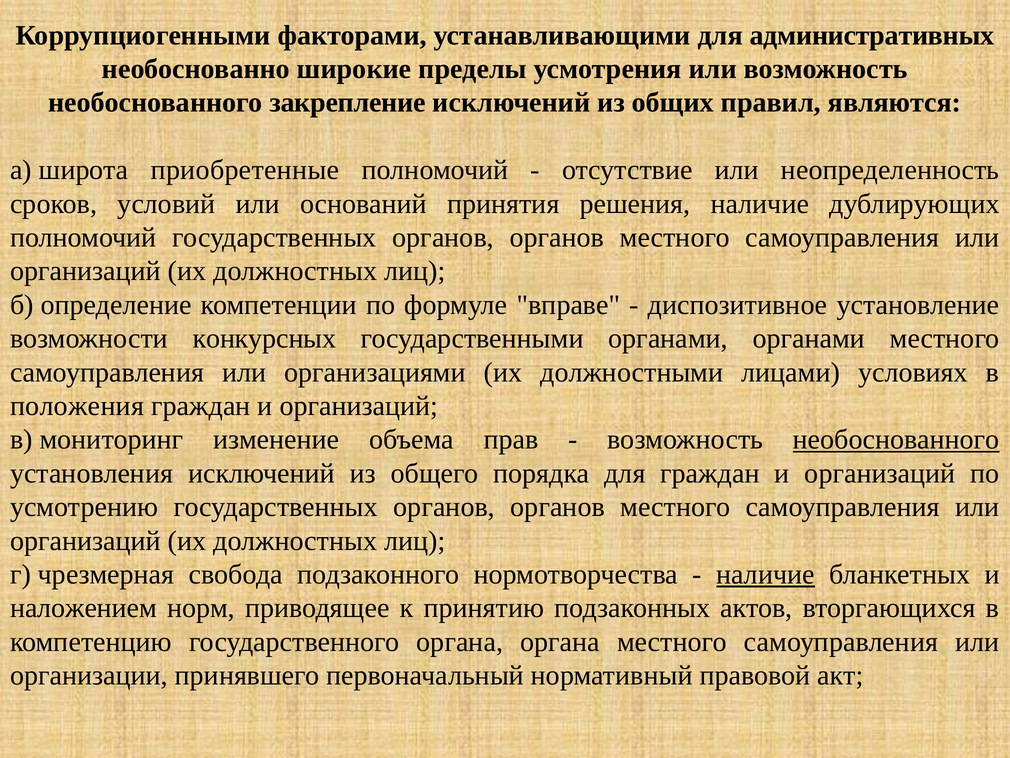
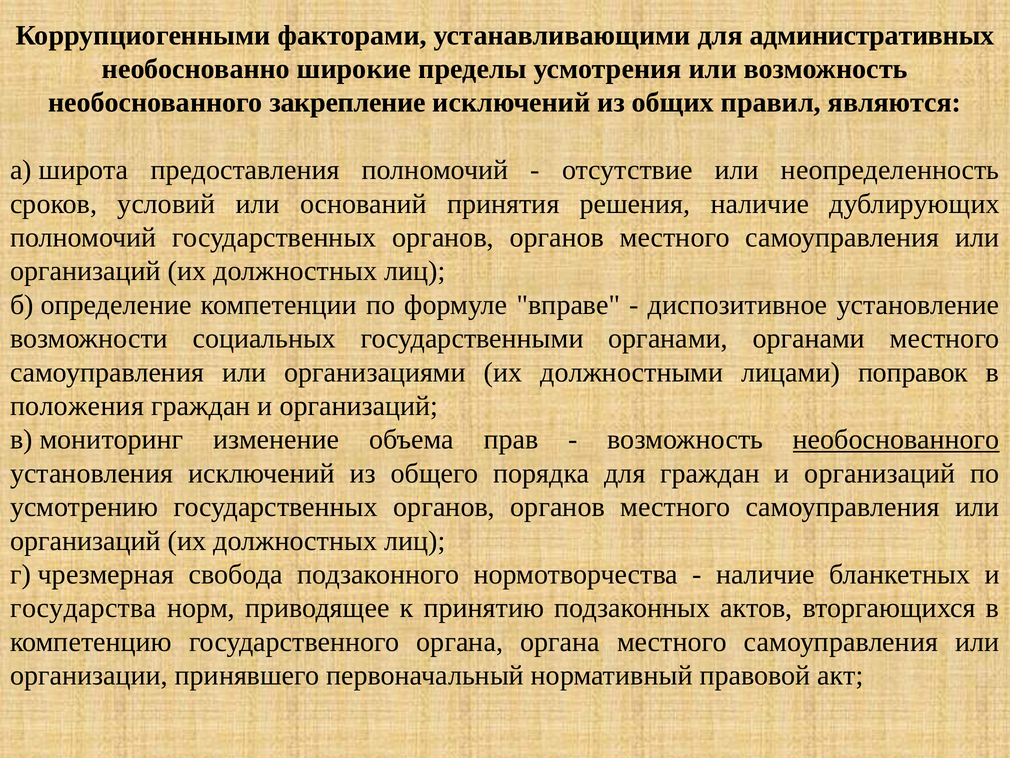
приобретенные: приобретенные -> предоставления (245, 170)
конкурсных: конкурсных -> социальных (264, 338)
условиях: условиях -> поправок (913, 372)
наличие underline: present -> none (766, 574)
наложением: наложением -> государства (83, 608)
